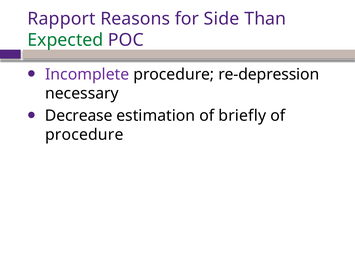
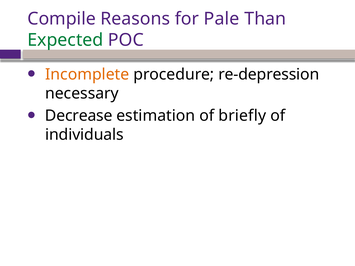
Rapport: Rapport -> Compile (62, 19)
Side: Side -> Pale (222, 19)
Incomplete colour: purple -> orange (87, 74)
procedure: procedure -> individuals (84, 135)
